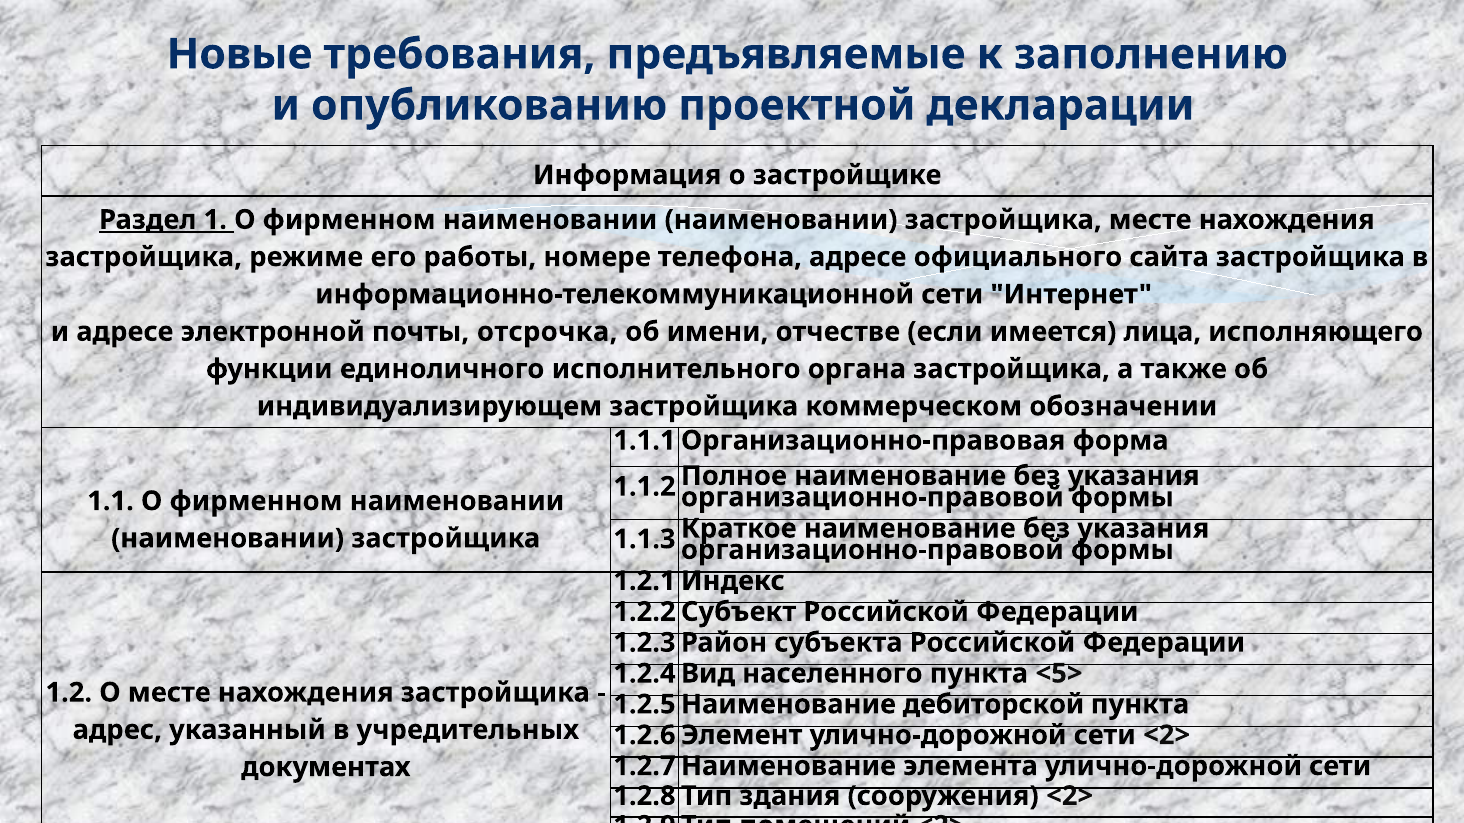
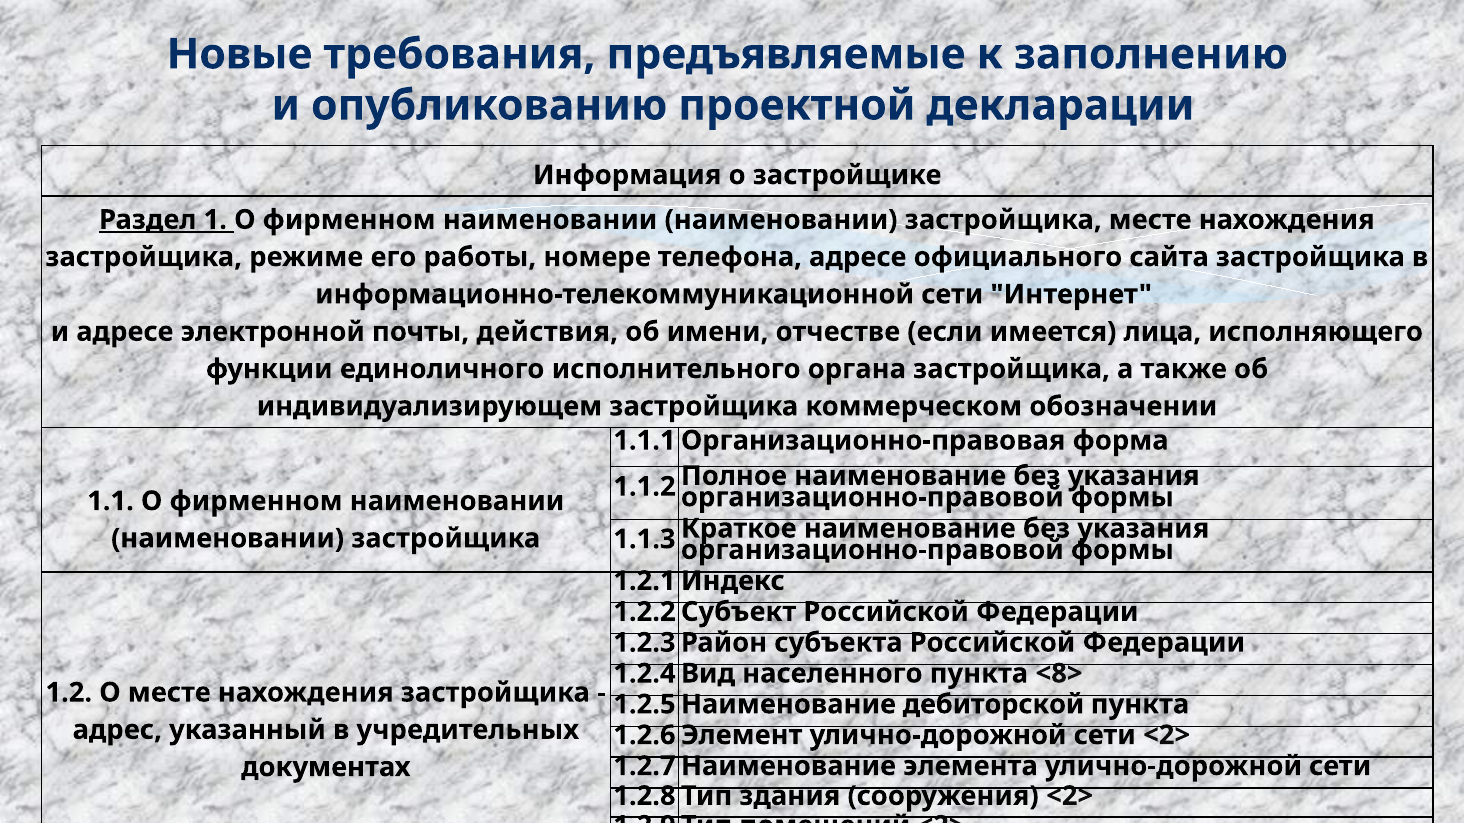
отсрочка: отсрочка -> действия (547, 332)
<5>: <5> -> <8> (1059, 674)
